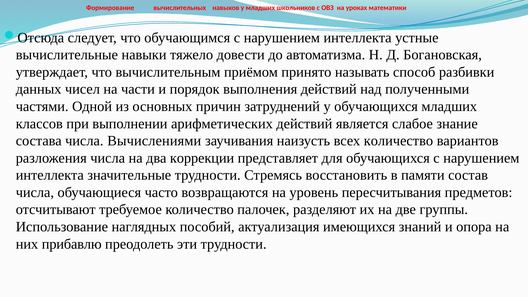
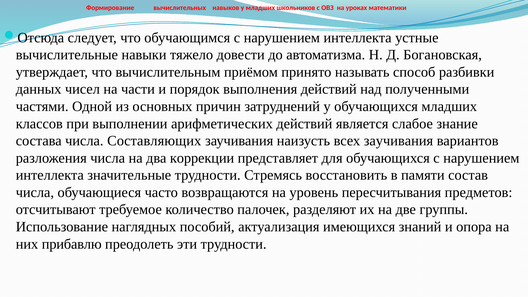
Вычислениями: Вычислениями -> Составляющих (154, 141)
всех количество: количество -> заучивания (398, 141)
